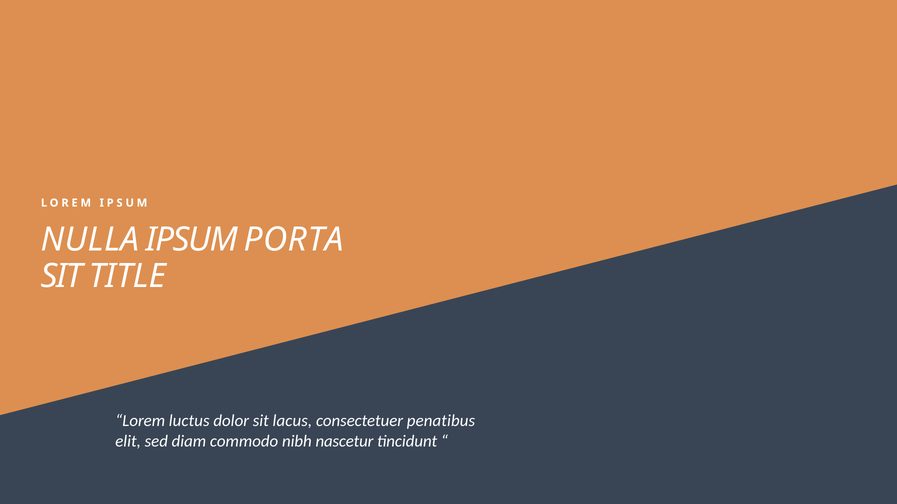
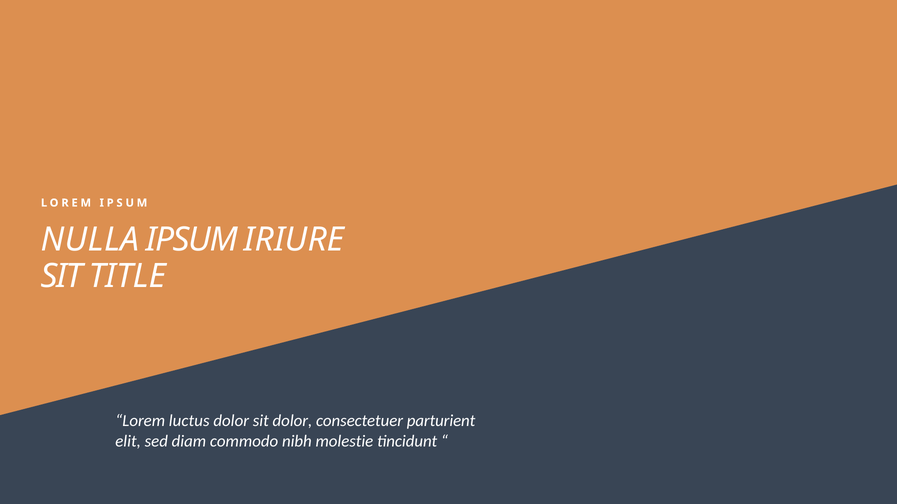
PORTA: PORTA -> IRIURE (294, 240)
sit lacus: lacus -> dolor (292, 421)
penatibus: penatibus -> parturient (441, 421)
nascetur: nascetur -> molestie (344, 442)
